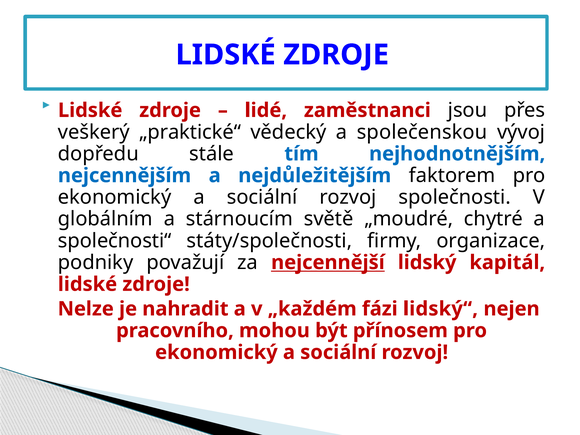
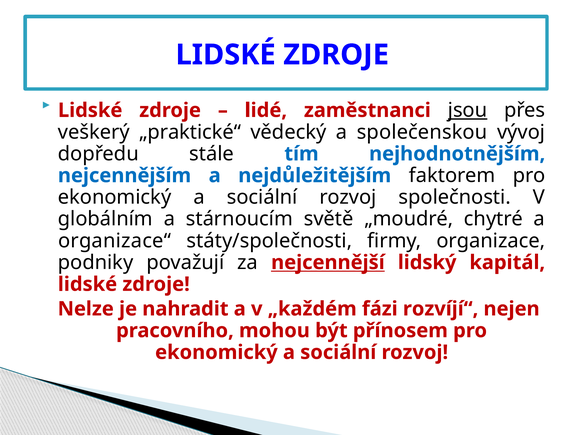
jsou underline: none -> present (468, 110)
společnosti“: společnosti“ -> organizace“ (115, 241)
lidský“: lidský“ -> rozvíjí“ (441, 309)
